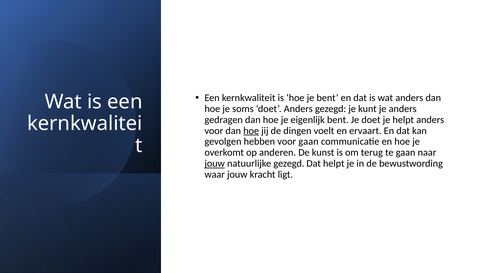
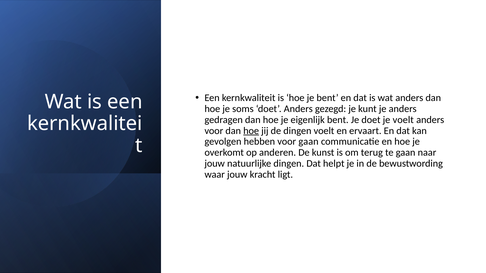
je helpt: helpt -> voelt (403, 120)
jouw underline: present -> none (215, 164)
natuurlijke gezegd: gezegd -> dingen (289, 164)
